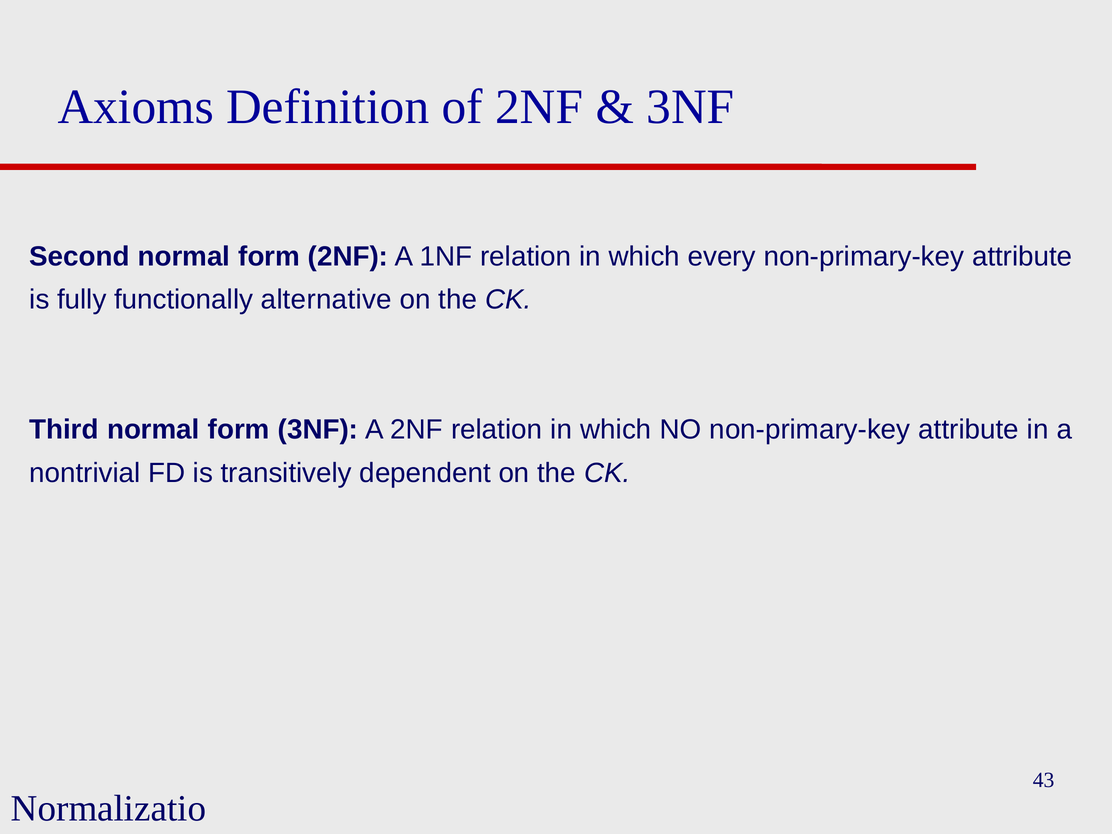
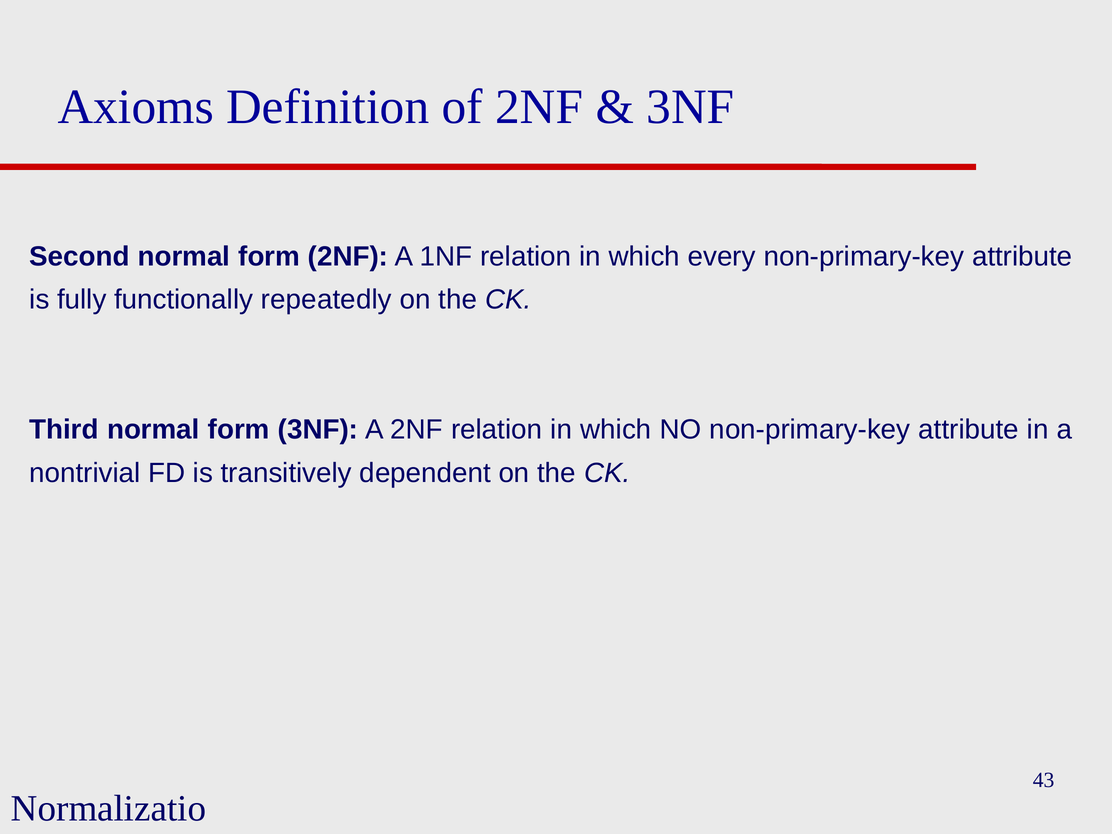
alternative: alternative -> repeatedly (326, 300)
